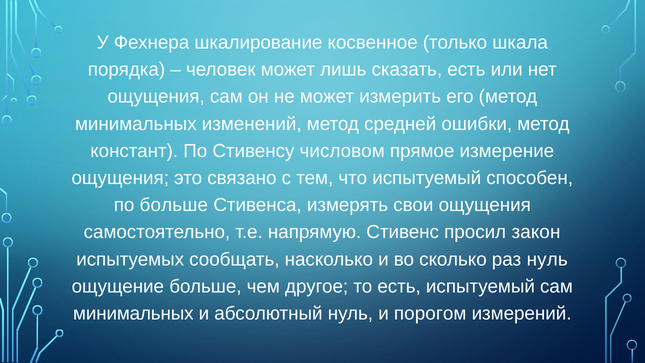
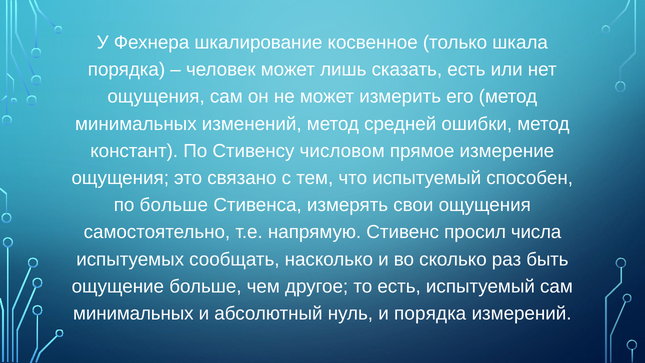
закон: закон -> числа (536, 232)
раз нуль: нуль -> быть (547, 259)
и порогом: порогом -> порядка (430, 313)
